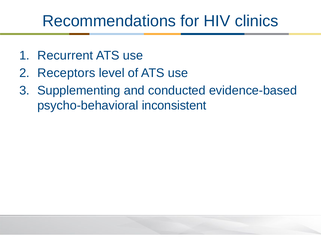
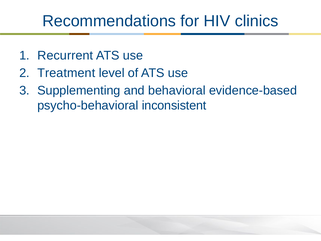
Receptors: Receptors -> Treatment (66, 73)
conducted: conducted -> behavioral (177, 90)
